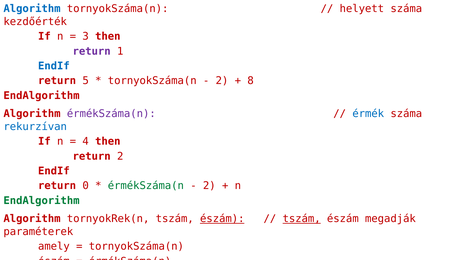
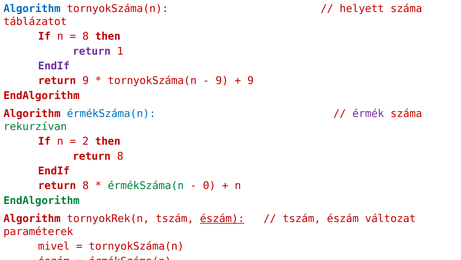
kezdőérték: kezdőérték -> táblázatot (35, 21)
3: 3 -> 8 (86, 36)
EndIf colour: blue -> purple (54, 66)
return 5: 5 -> 9 (86, 81)
2: 2 -> 9 (222, 81)
8: 8 -> 9 (251, 81)
érmékSzáma(n colour: purple -> blue (111, 114)
érmék colour: blue -> purple (368, 114)
rekurzívan colour: blue -> green (35, 126)
4: 4 -> 2 (86, 141)
2: 2 -> 8 (120, 156)
0: 0 -> 8 (86, 185)
2: 2 -> 0 (209, 185)
tszám underline: present -> none (302, 218)
megadják: megadják -> változat (390, 218)
amely: amely -> mivel (54, 246)
